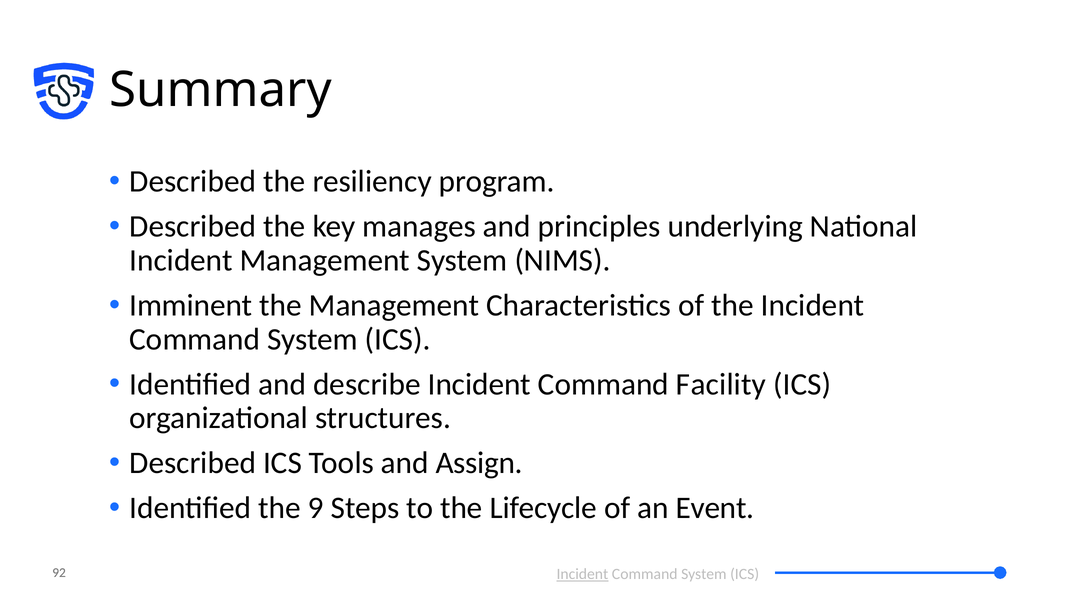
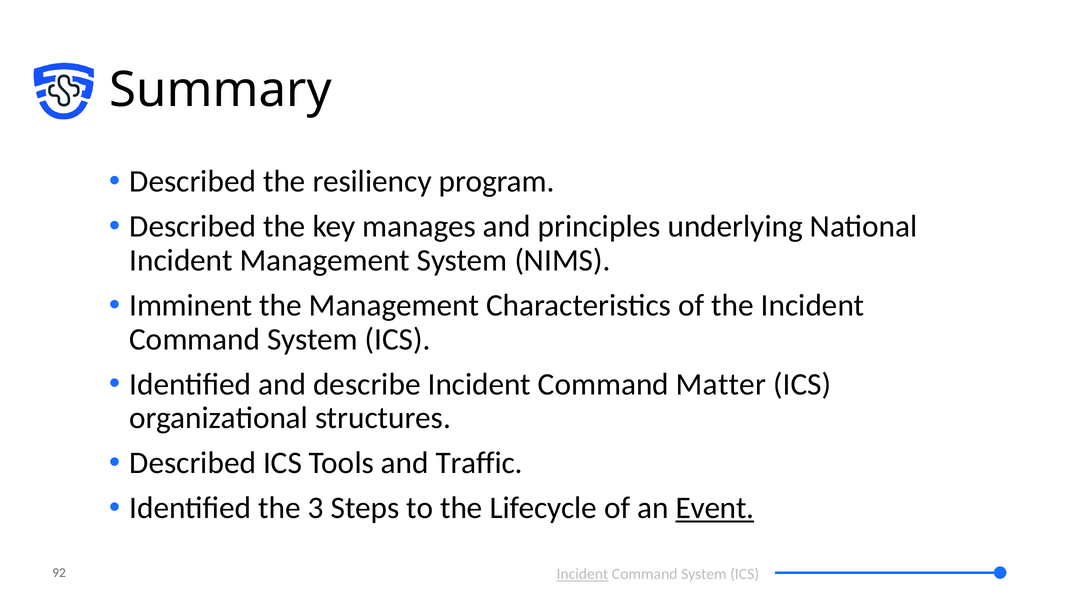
Facility: Facility -> Matter (721, 384)
Assign: Assign -> Traffic (479, 463)
9: 9 -> 3 (316, 508)
Event underline: none -> present (715, 508)
